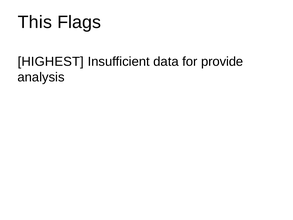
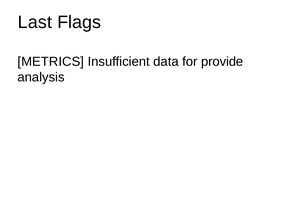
This: This -> Last (35, 22)
HIGHEST: HIGHEST -> METRICS (51, 61)
